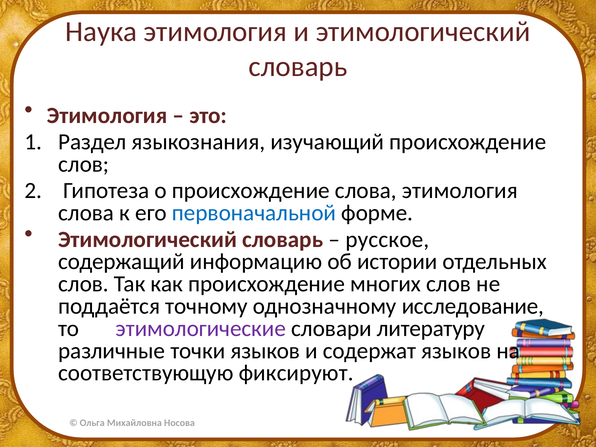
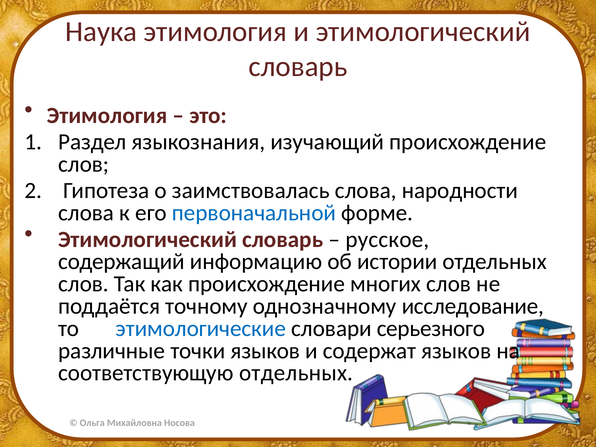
о происхождение: происхождение -> заимствовалась (251, 191)
слова этимология: этимология -> народности (460, 191)
этимологические colour: purple -> blue (201, 328)
литературу: литературу -> серьезного (431, 328)
соответствующую фиксируют: фиксируют -> отдельных (296, 373)
